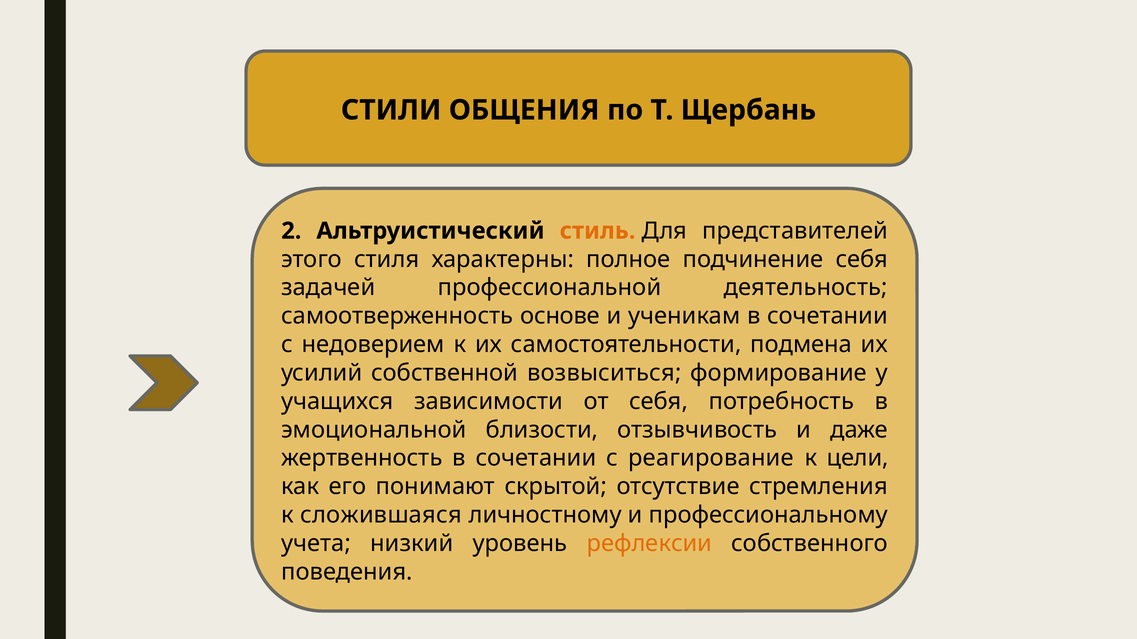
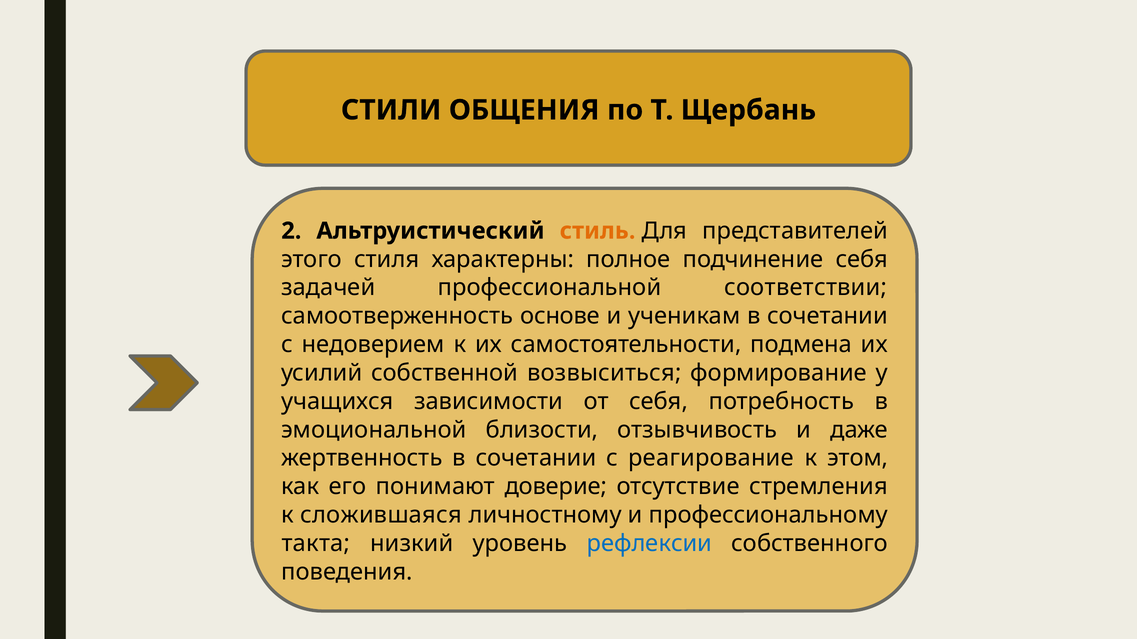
деятельность: деятельность -> соответствии (806, 288)
цели: цели -> этом (858, 459)
скрытой: скрытой -> доверие (556, 487)
учета: учета -> такта (316, 544)
рефлексии colour: orange -> blue (649, 544)
